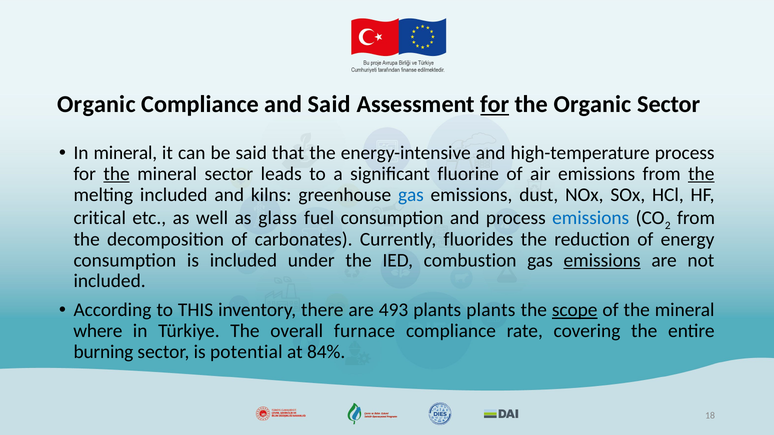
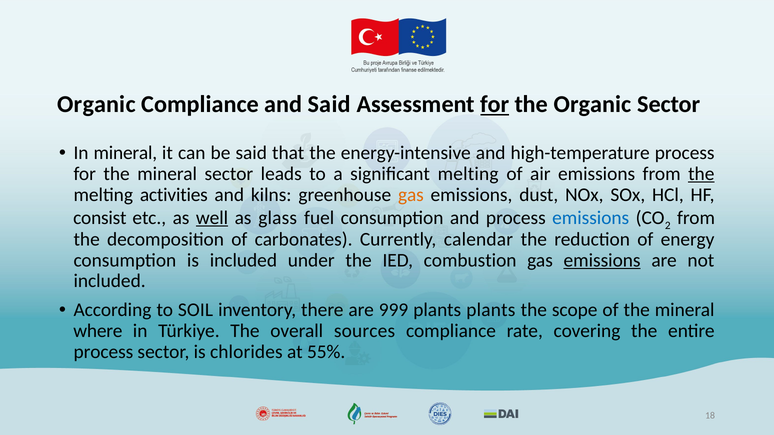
the underline: present -> none (117, 174)
significant fluorine: fluorine -> melting (468, 174)
melting included: included -> activities (174, 195)
gas colour: blue -> orange (411, 195)
critical: critical -> consist (100, 218)
well underline: none -> present (212, 218)
fluorides: fluorides -> calendar (478, 239)
THIS: THIS -> SOIL (196, 310)
493: 493 -> 999 (394, 310)
scope underline: present -> none (575, 310)
furnace: furnace -> sources (365, 331)
burning: burning -> process (103, 352)
potential: potential -> chlorides (246, 352)
84%: 84% -> 55% (326, 352)
